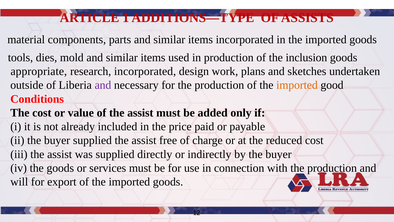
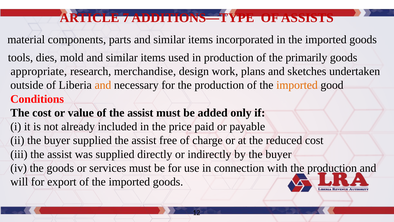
1: 1 -> 7 (126, 18)
inclusion: inclusion -> primarily (306, 57)
research incorporated: incorporated -> merchandise (145, 71)
and colour: purple -> orange (103, 85)
